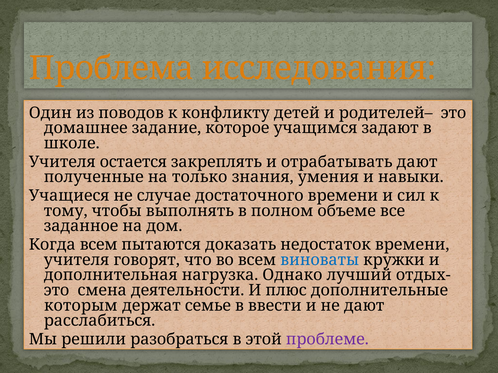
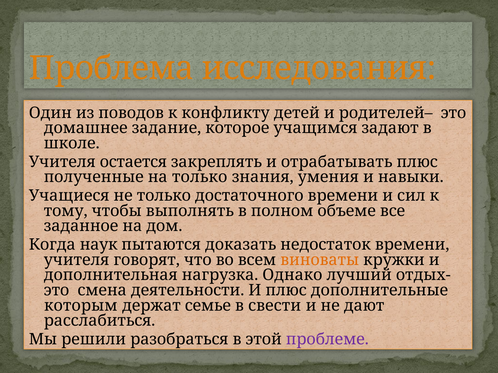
отрабатывать дают: дают -> плюс (417, 162)
не случае: случае -> только (164, 196)
Когда всем: всем -> наук (99, 245)
виноваты colour: blue -> orange (320, 260)
ввести: ввести -> свести (275, 306)
